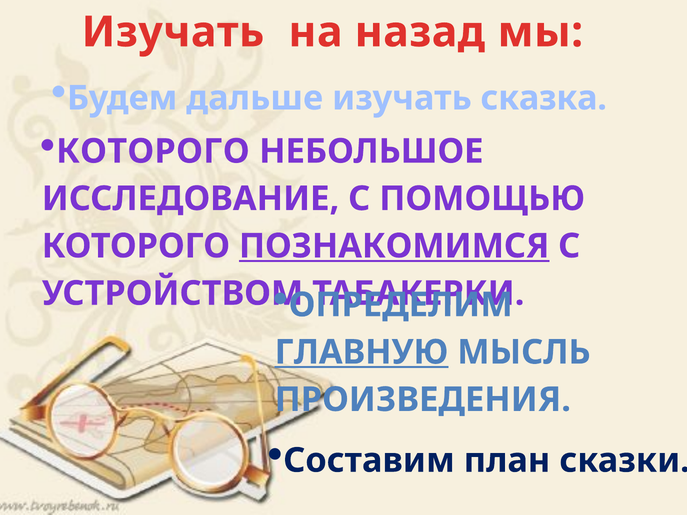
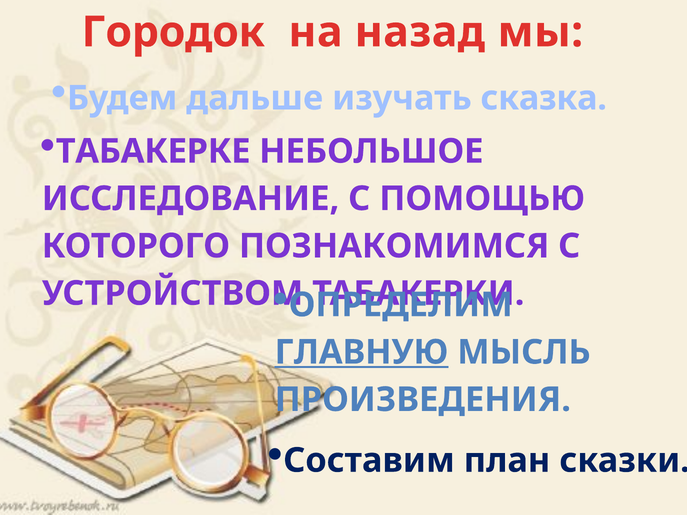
Изучать: Изучать -> Городок (173, 32)
КОТОРОГО: КОТОРОГО -> ТАБАКЕРКЕ (153, 151)
ПОЗНАКОМИМСЯ underline: present -> none (394, 246)
